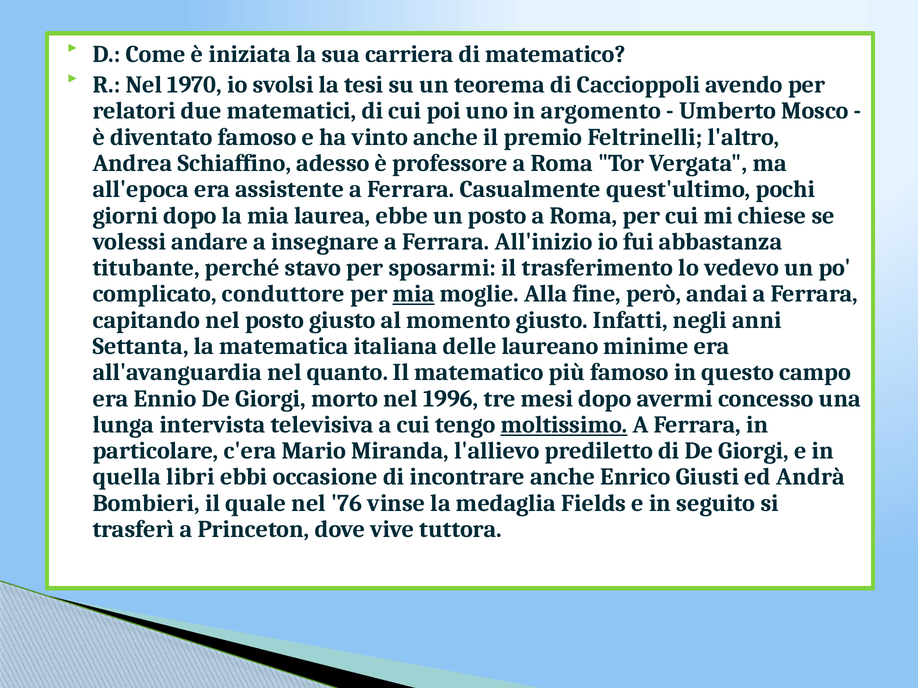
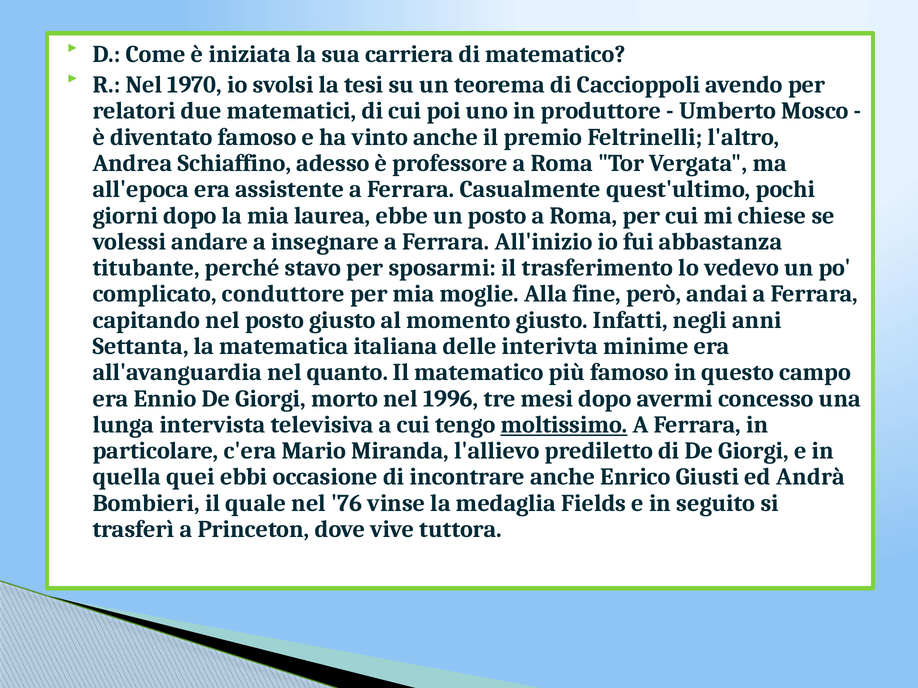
argomento: argomento -> produttore (601, 111)
mia underline: present -> none (414, 294)
laureano: laureano -> interivta (550, 347)
libri: libri -> quei (190, 477)
